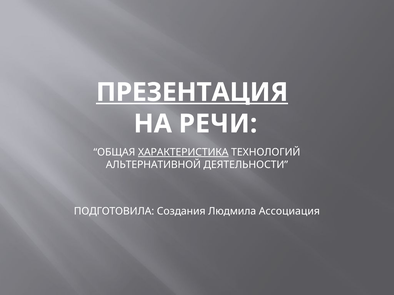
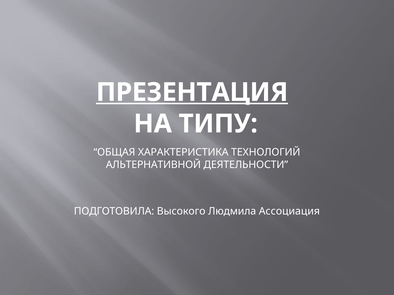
РЕЧИ: РЕЧИ -> ТИПУ (218, 124)
ХАРАКТЕРИСТИКА underline: present -> none (183, 152)
Создания: Создания -> Высокого (181, 212)
